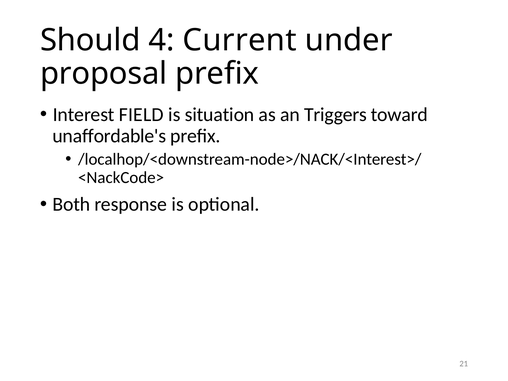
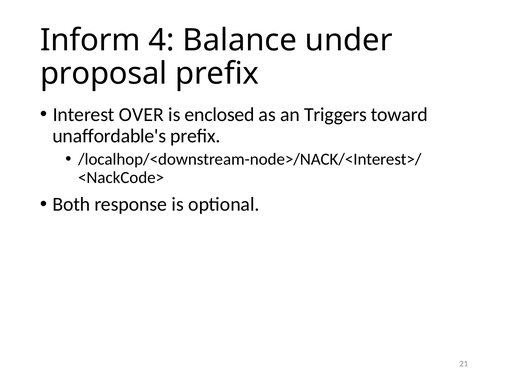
Should: Should -> Inform (90, 40)
Current: Current -> Balance (240, 40)
FIELD: FIELD -> OVER (141, 115)
situation: situation -> enclosed (220, 115)
